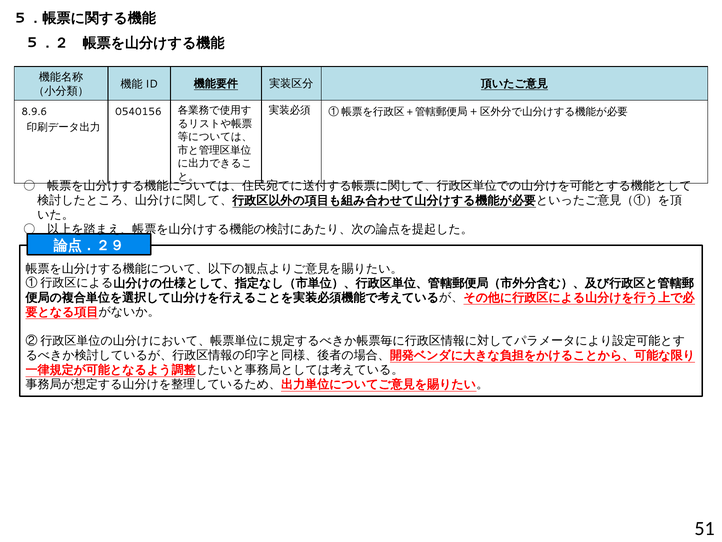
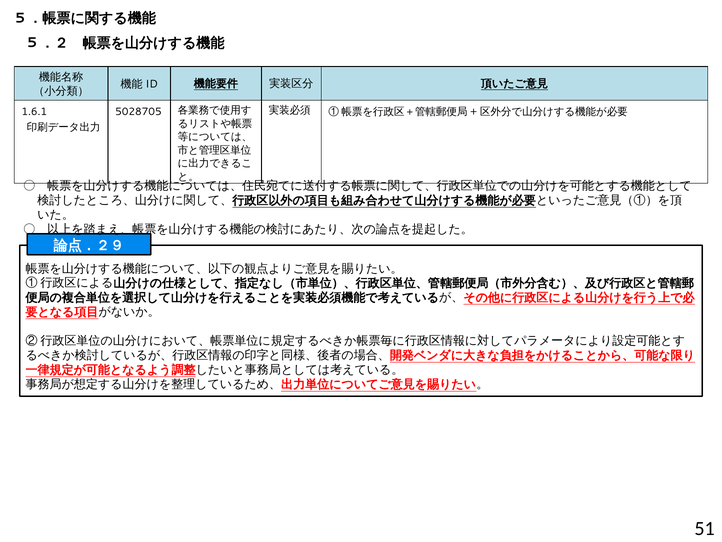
8.9.6: 8.9.6 -> 1.6.1 (34, 112)
0540156: 0540156 -> 5028705 (138, 112)
